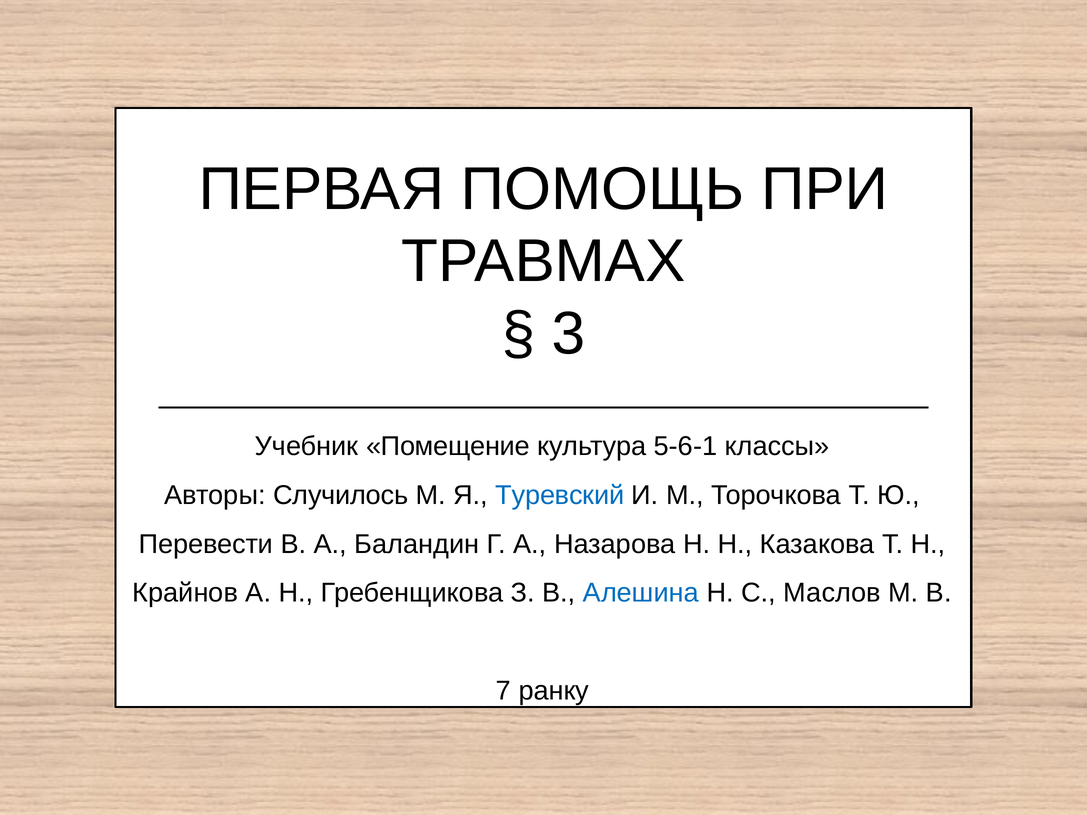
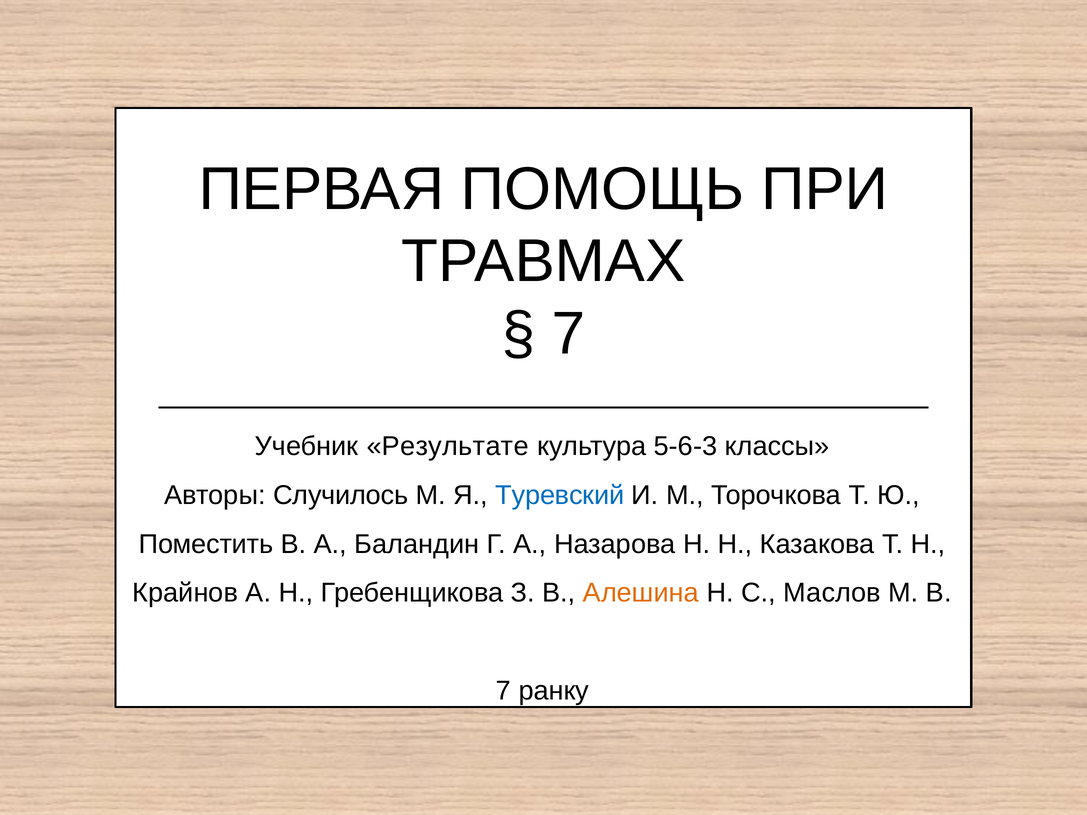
3: 3 -> 7 (569, 334)
Помещение: Помещение -> Результате (448, 446)
5-6-1: 5-6-1 -> 5-6-3 (686, 446)
Перевести: Перевести -> Поместить (206, 544)
Алешина colour: blue -> orange (641, 593)
